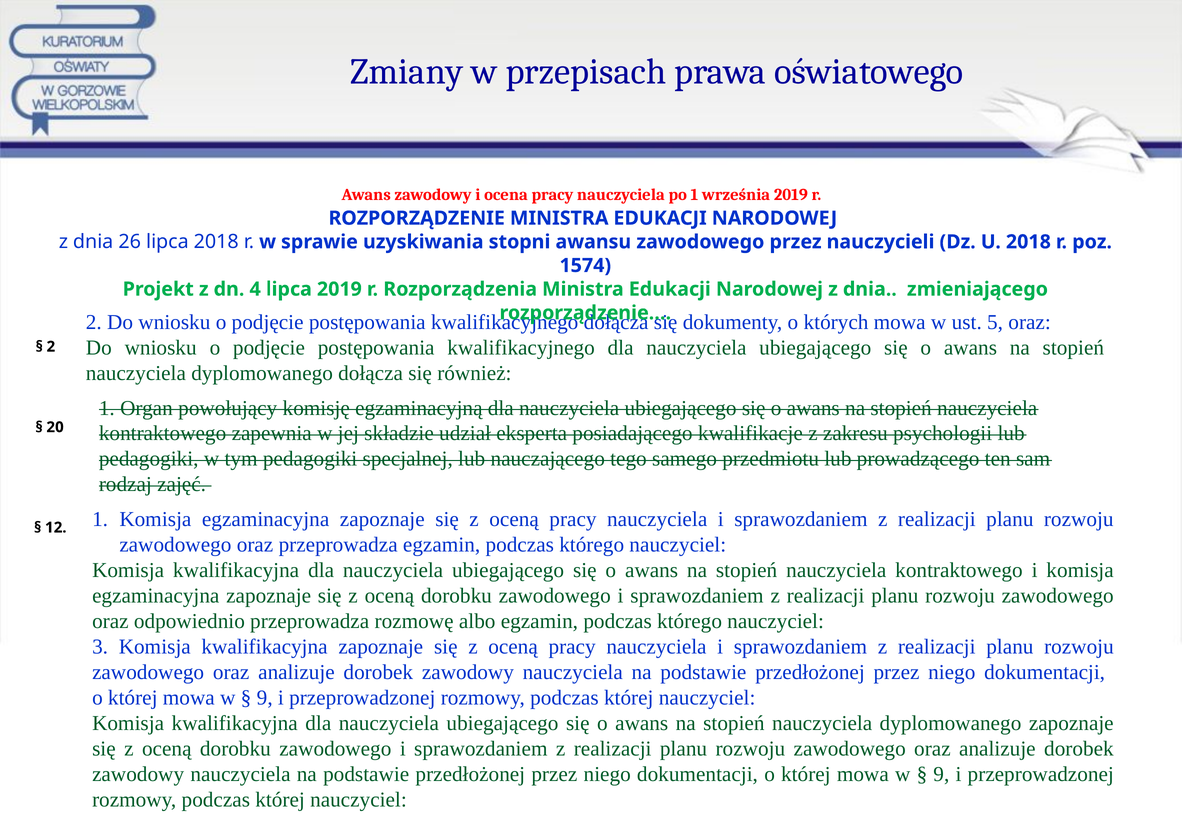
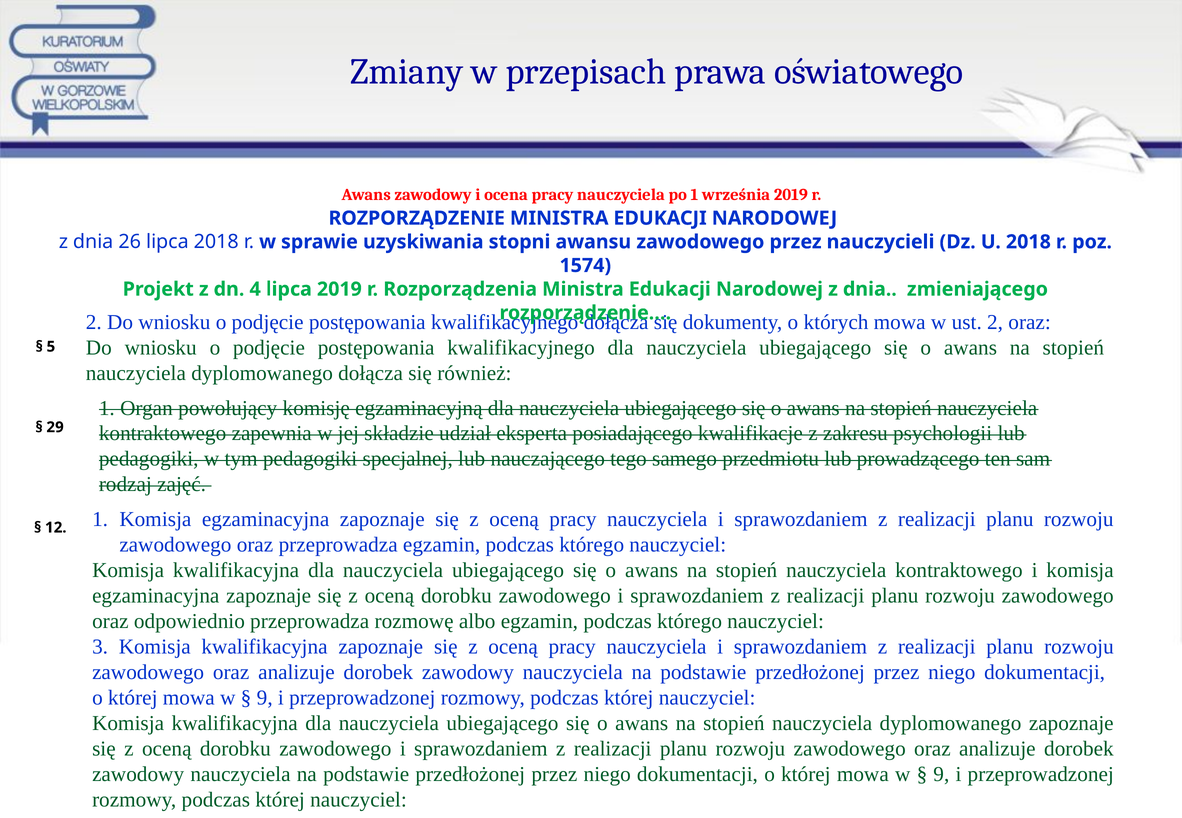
ust 5: 5 -> 2 (995, 322)
2: 2 -> 5 (51, 347)
20: 20 -> 29 (55, 427)
